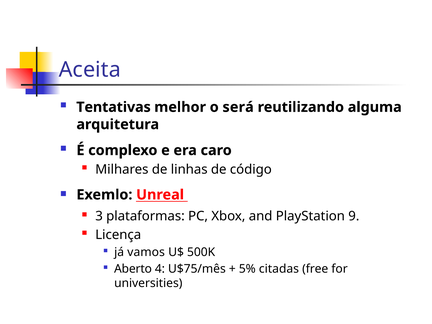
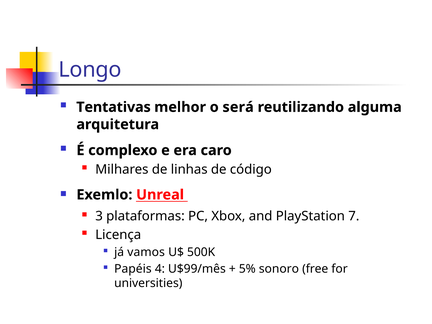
Aceita: Aceita -> Longo (90, 70)
9: 9 -> 7 (354, 216)
Aberto: Aberto -> Papéis (133, 269)
U$75/mês: U$75/mês -> U$99/mês (197, 269)
citadas: citadas -> sonoro (279, 269)
